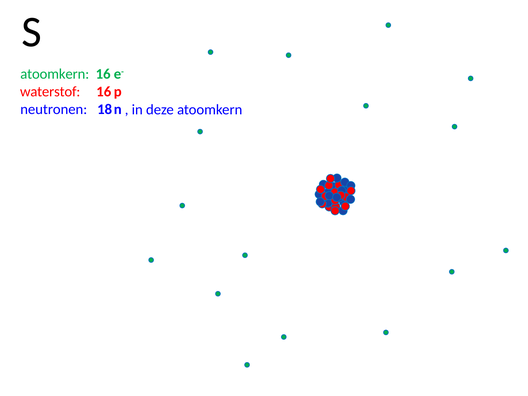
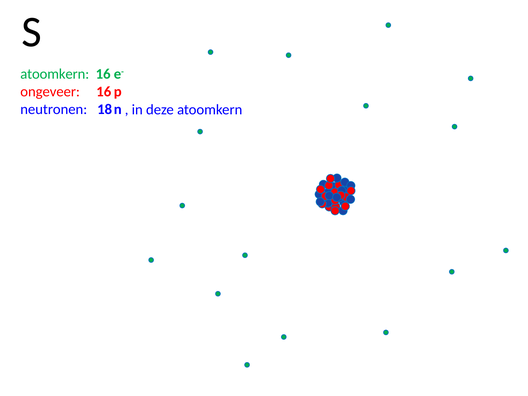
waterstof: waterstof -> ongeveer (50, 92)
